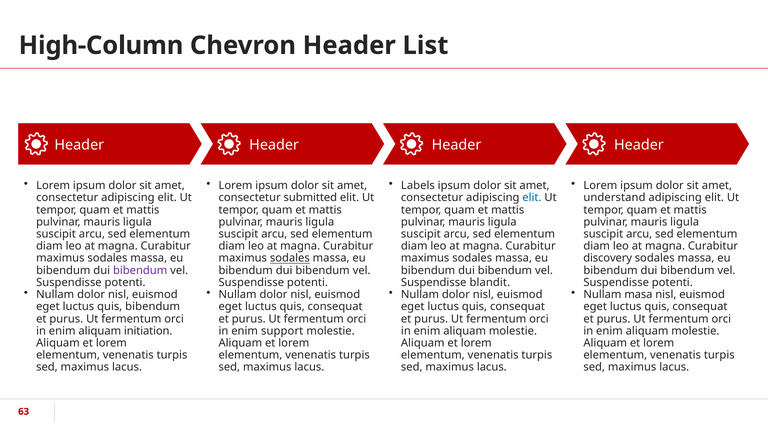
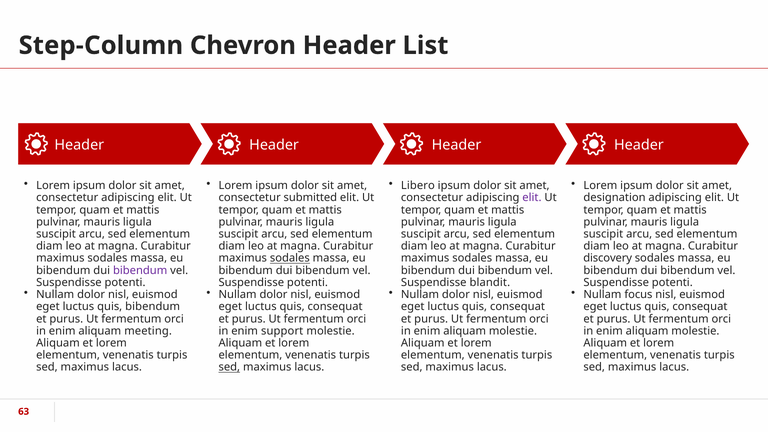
High-Column: High-Column -> Step-Column (101, 45)
Labels: Labels -> Libero (418, 186)
elit colour: blue -> purple (532, 198)
understand: understand -> designation (615, 198)
masa: masa -> focus (638, 295)
initiation: initiation -> meeting (148, 331)
sed underline: none -> present (229, 367)
